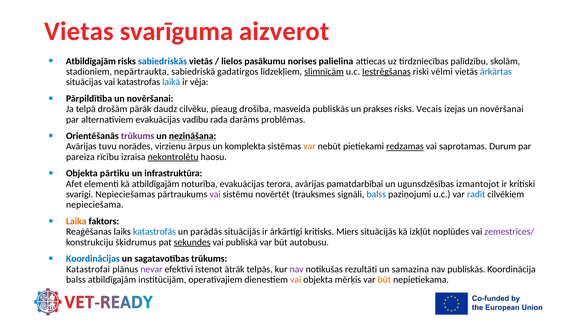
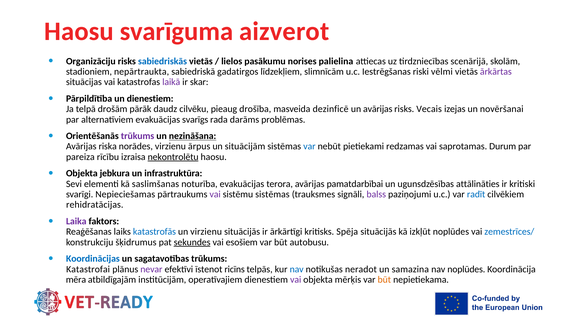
Vietas: Vietas -> Haosu (79, 31)
Atbildīgajām: Atbildīgajām -> Organizāciju (91, 61)
palīdzību: palīdzību -> scenārijā (469, 61)
slimnīcām underline: present -> none (324, 72)
Iestrēgšanas underline: present -> none (386, 72)
ārkārtas colour: blue -> purple (496, 72)
laikā colour: blue -> purple (171, 82)
vēja: vēja -> skar (199, 82)
Pārpildītība un novēršanai: novēršanai -> dienestiem (150, 99)
masveida publiskās: publiskās -> dezinficē (331, 109)
un prakses: prakses -> avārijas (378, 109)
vadību: vadību -> svarīgs (195, 119)
tuvu: tuvu -> riska (108, 146)
komplekta: komplekta -> situācijām (245, 146)
var colour: orange -> blue (309, 146)
redzamas underline: present -> none (405, 146)
pārtiku: pārtiku -> jebkura (115, 173)
Afet: Afet -> Sevi (74, 184)
kā atbildīgajām: atbildīgajām -> saslimšanas (155, 184)
izmantojot: izmantojot -> attālināties (478, 184)
sistēmu novērtēt: novērtēt -> sistēmas (272, 194)
balss colour: blue -> purple (376, 194)
nepieciešama: nepieciešama -> rehidratācijas (95, 205)
Laika colour: orange -> purple (76, 221)
un parādās: parādās -> virzienu (206, 232)
Miers: Miers -> Spēja (347, 232)
zemestrīces/ colour: purple -> blue (509, 232)
publiskā: publiskā -> esošiem (242, 242)
ātrāk: ātrāk -> ricīns (235, 269)
nav colour: purple -> blue (297, 269)
rezultāti: rezultāti -> neradot (361, 269)
nav publiskās: publiskās -> noplūdes (466, 269)
balss: balss -> mēra (76, 279)
vai colour: orange -> purple (296, 279)
